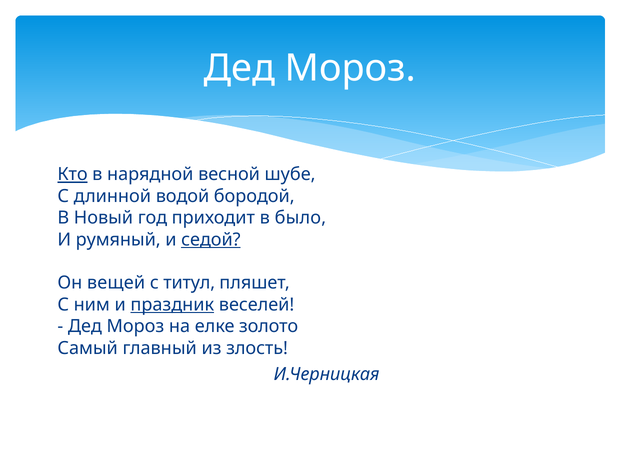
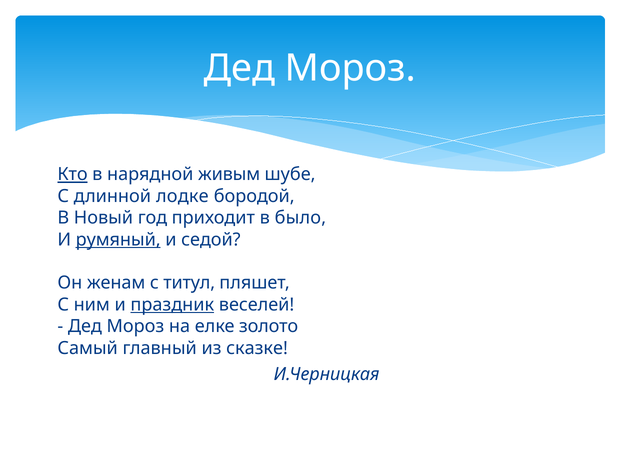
весной: весной -> живым (229, 174)
водой: водой -> лодке (182, 196)
румяный underline: none -> present (118, 240)
седой underline: present -> none (211, 240)
вещей: вещей -> женам (116, 283)
злость: злость -> сказке (257, 348)
